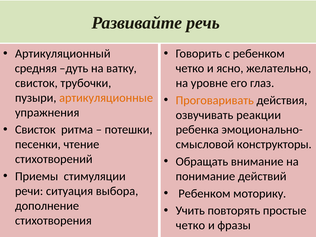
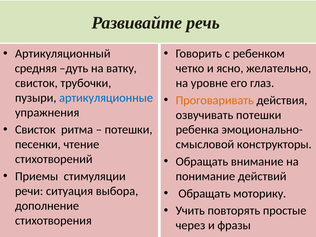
артикуляционные colour: orange -> blue (106, 98)
озвучивать реакции: реакции -> потешки (259, 115)
Ребенком: Ребенком -> Обращать (204, 193)
четко: четко -> через (190, 225)
